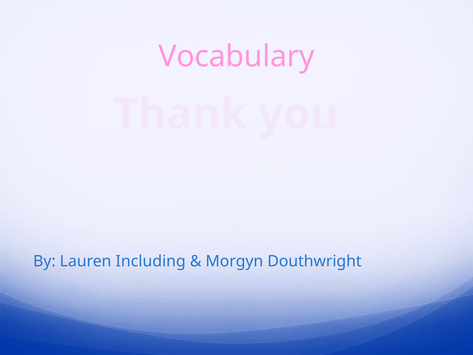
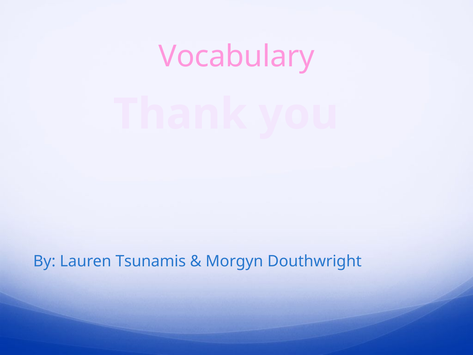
Including: Including -> Tsunamis (151, 261)
